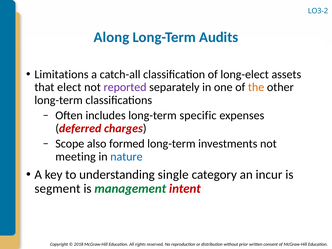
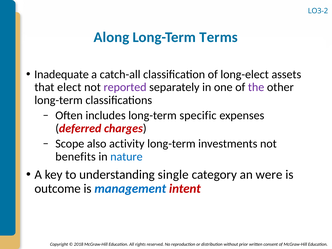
Audits: Audits -> Terms (219, 37)
Limitations: Limitations -> Inadequate (62, 74)
the colour: orange -> purple (256, 87)
formed: formed -> activity (127, 144)
meeting: meeting -> benefits (76, 157)
incur: incur -> were (269, 175)
segment: segment -> outcome (58, 189)
management colour: green -> blue (130, 189)
